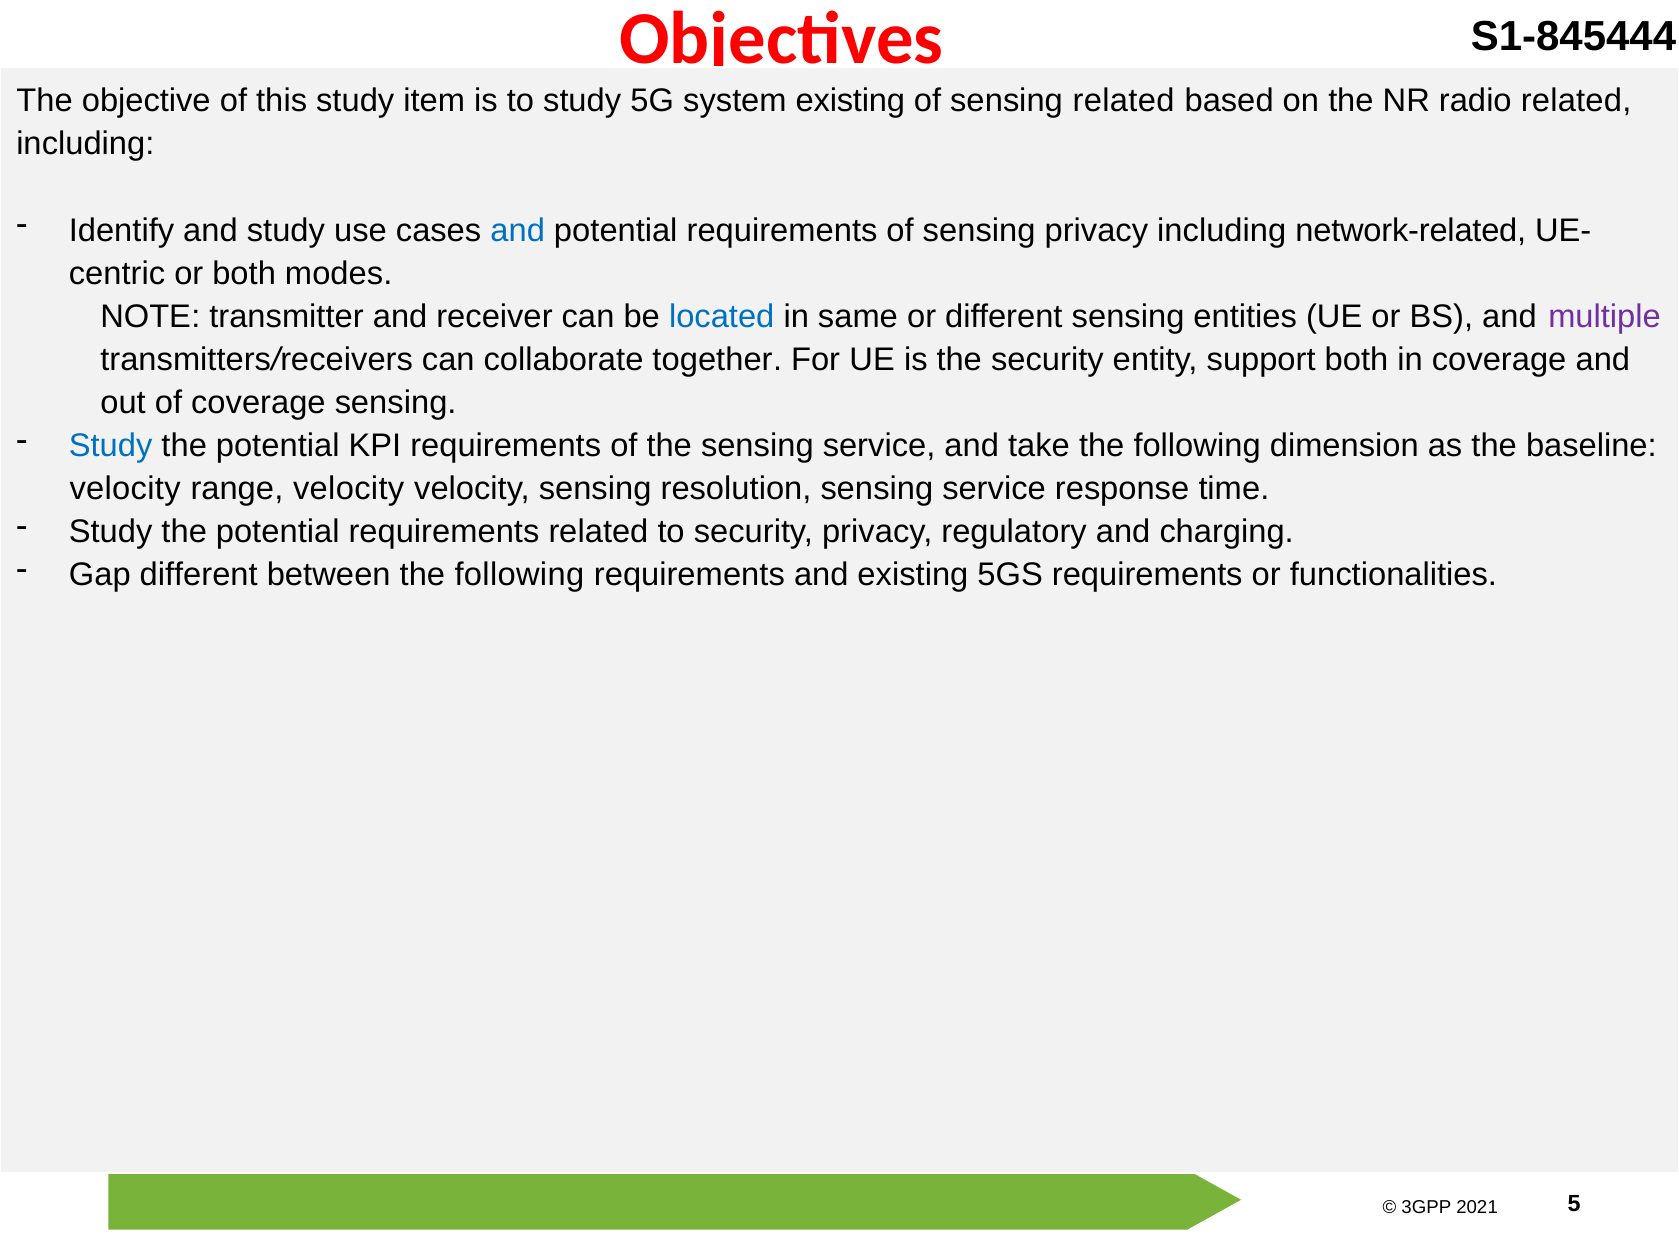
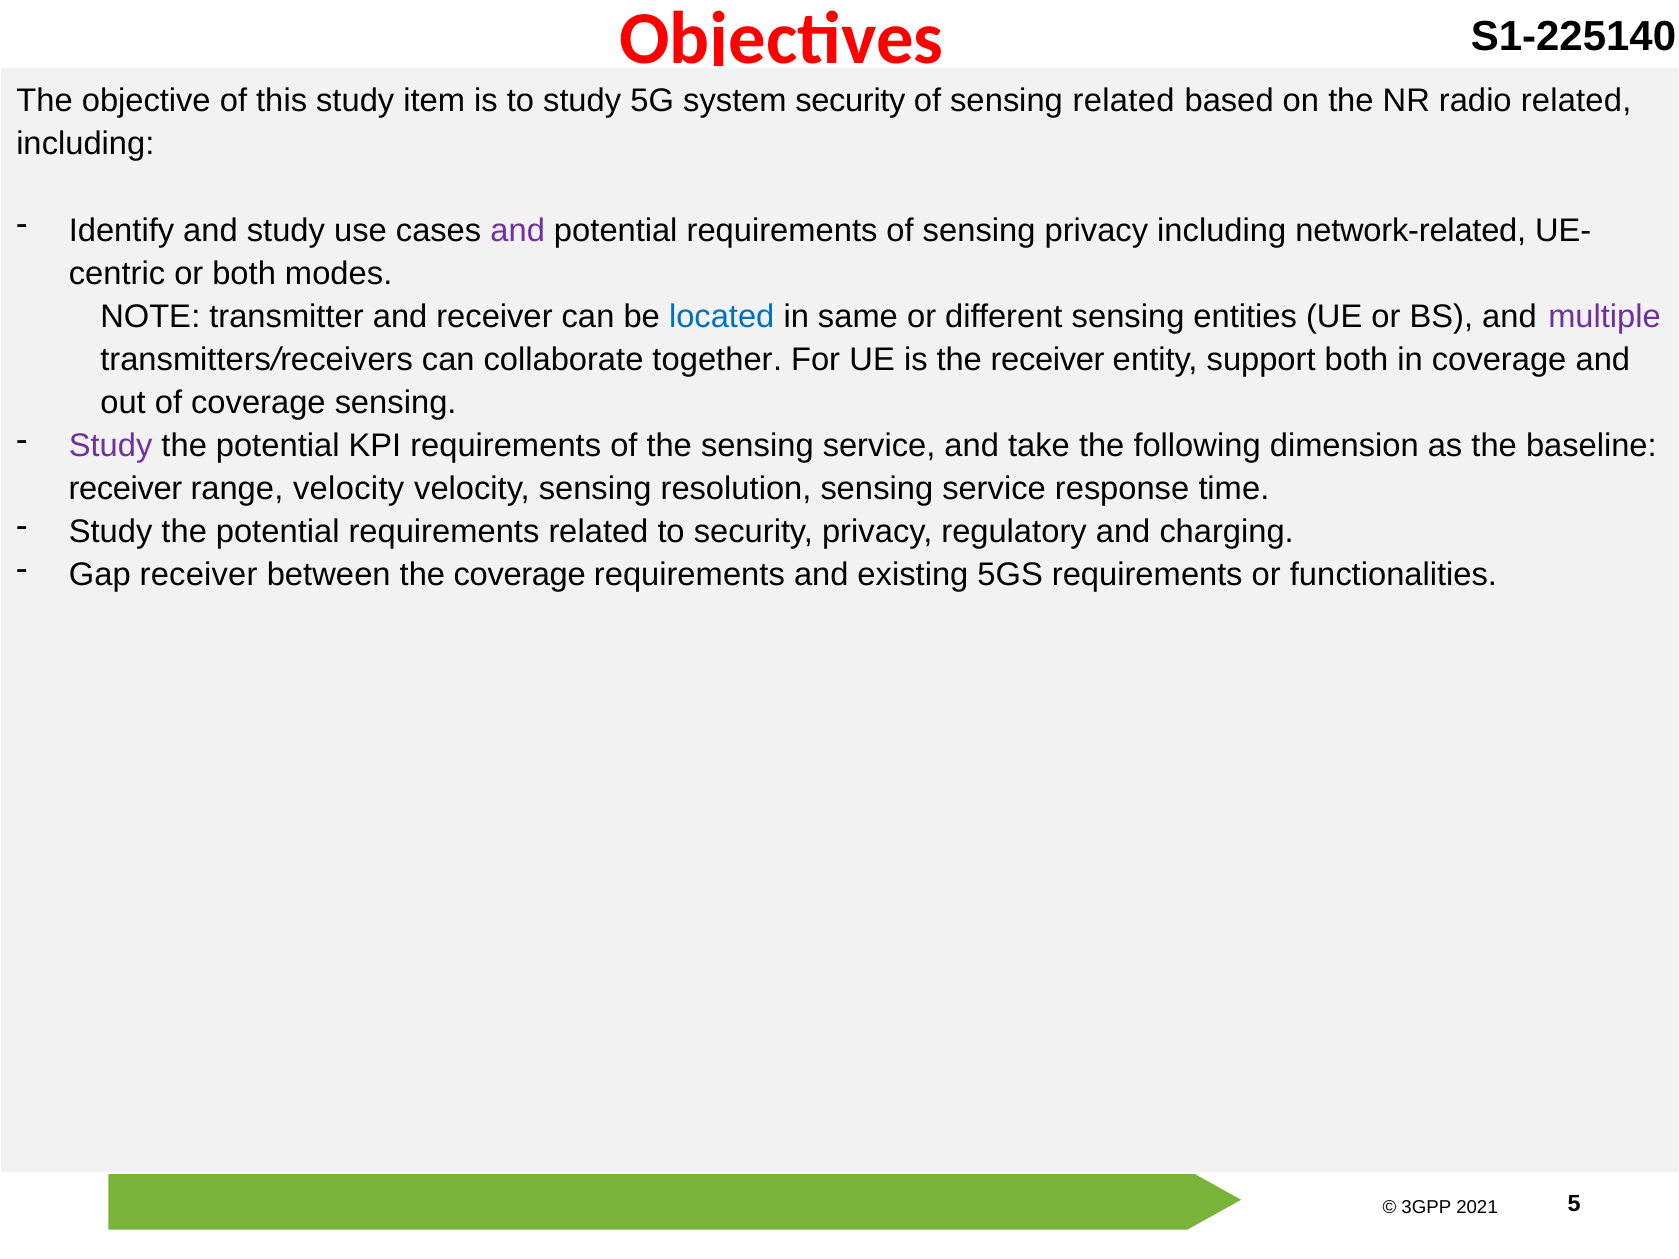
S1-845444: S1-845444 -> S1-225140 (1574, 36)
system existing: existing -> security (850, 101)
and colour: blue -> purple (518, 230)
the security: security -> receiver (1048, 360)
Study colour: blue -> purple (111, 446)
velocity: velocity -> receiver (125, 489)
Gap different: different -> receiver (199, 575)
between the following: following -> coverage (520, 575)
